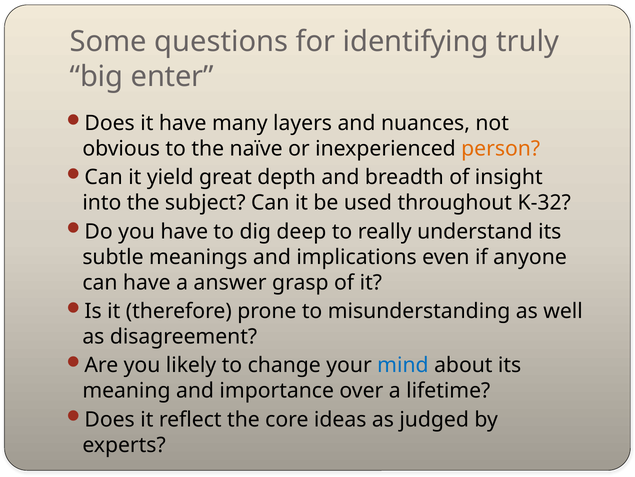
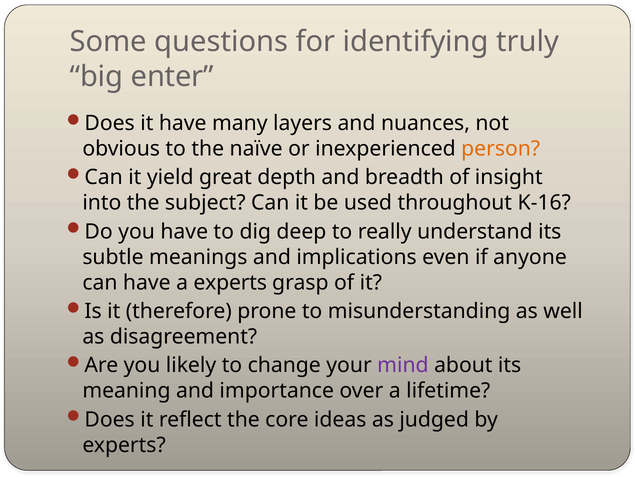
K-32: K-32 -> K-16 (544, 203)
a answer: answer -> experts (230, 282)
mind colour: blue -> purple (403, 365)
